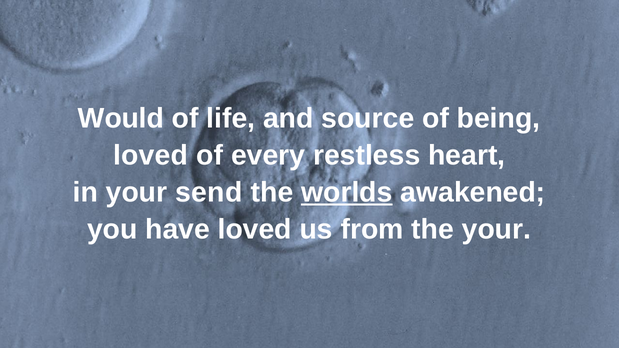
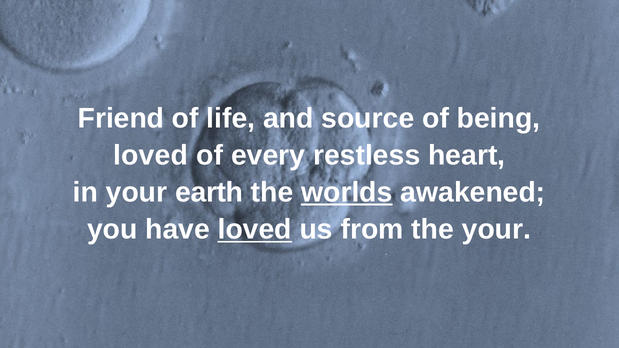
Would: Would -> Friend (121, 118)
send: send -> earth (209, 192)
loved underline: none -> present (255, 230)
